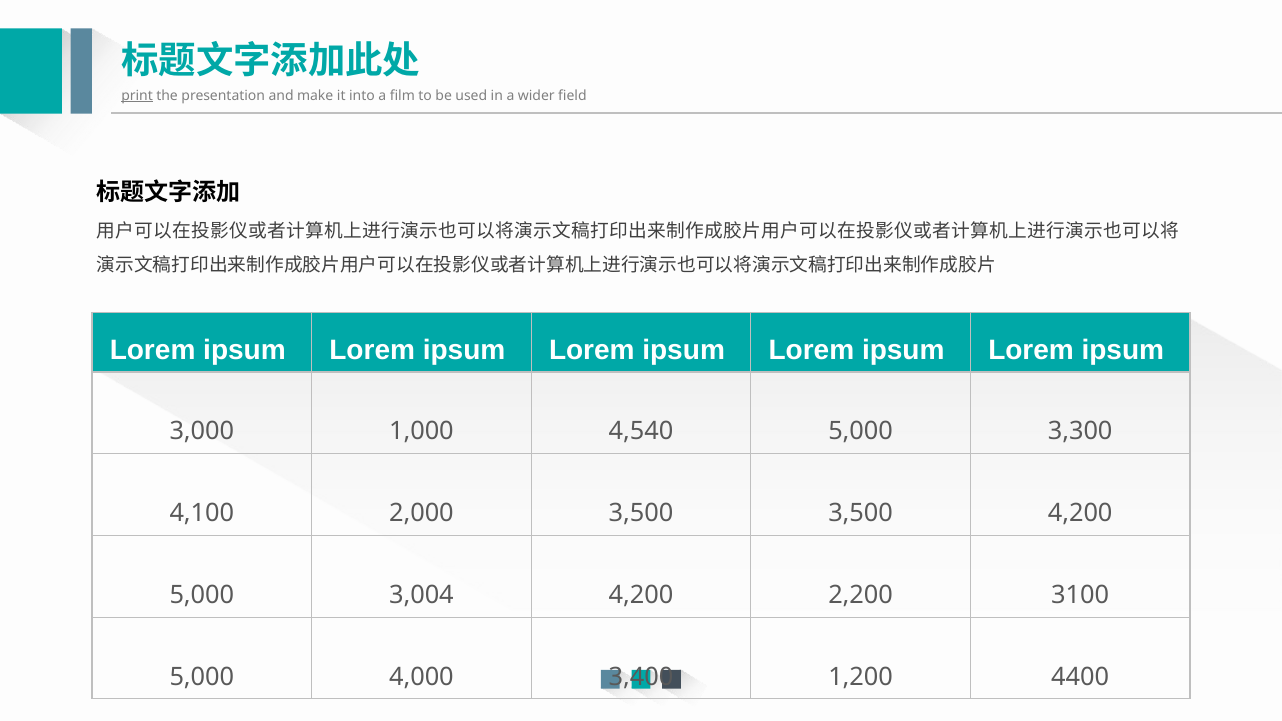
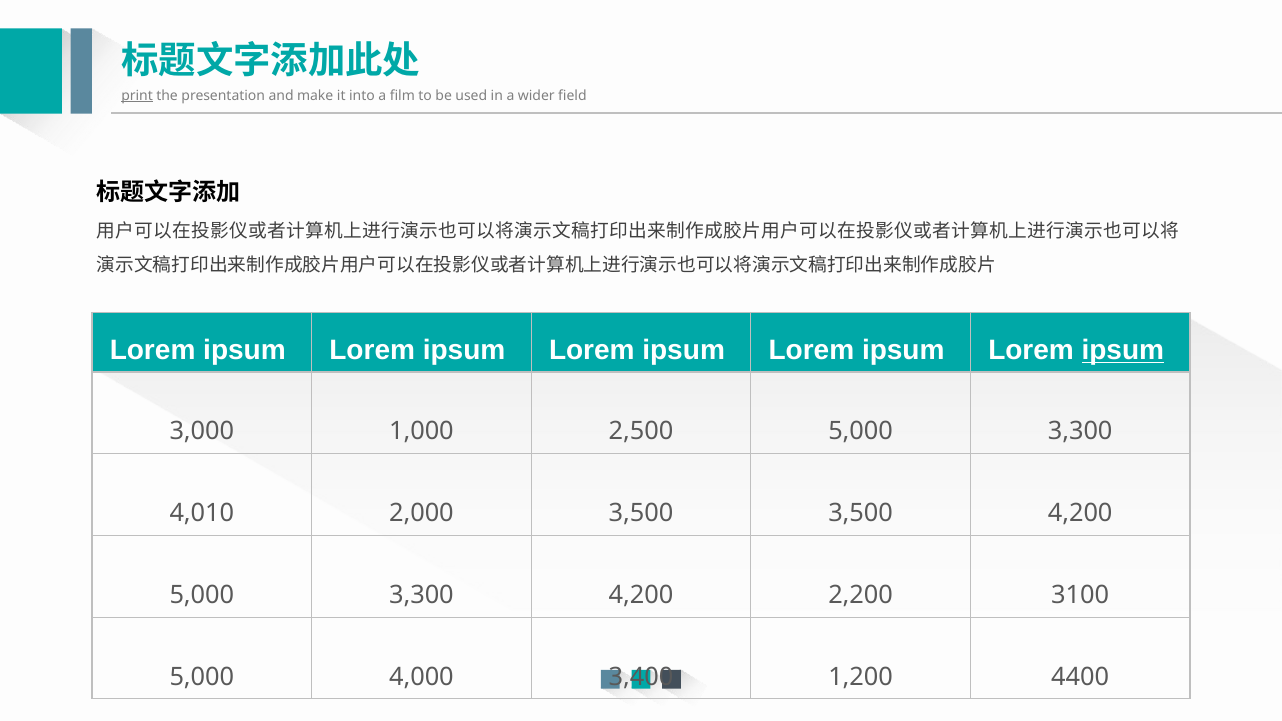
ipsum underline: none -> present (1123, 350)
4,540: 4,540 -> 2,500 (641, 432)
4,100: 4,100 -> 4,010 (202, 513)
3,004: 3,004 -> 3,300 (421, 595)
